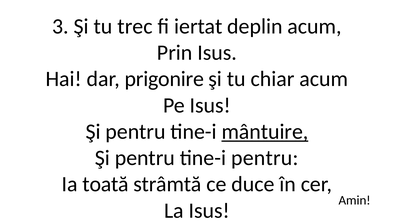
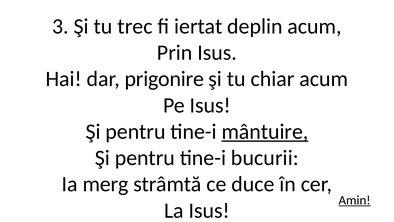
tine-i pentru: pentru -> bucurii (265, 158)
toată: toată -> merg (105, 184)
Amin underline: none -> present (355, 200)
